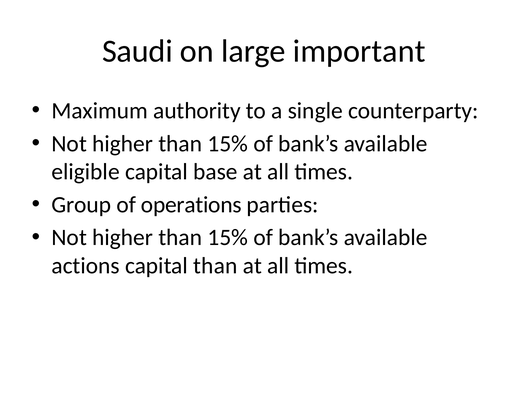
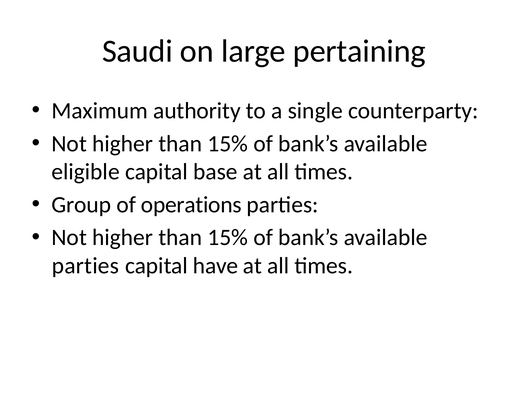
important: important -> pertaining (359, 51)
actions: actions -> parties (85, 266)
capital than: than -> have (216, 266)
